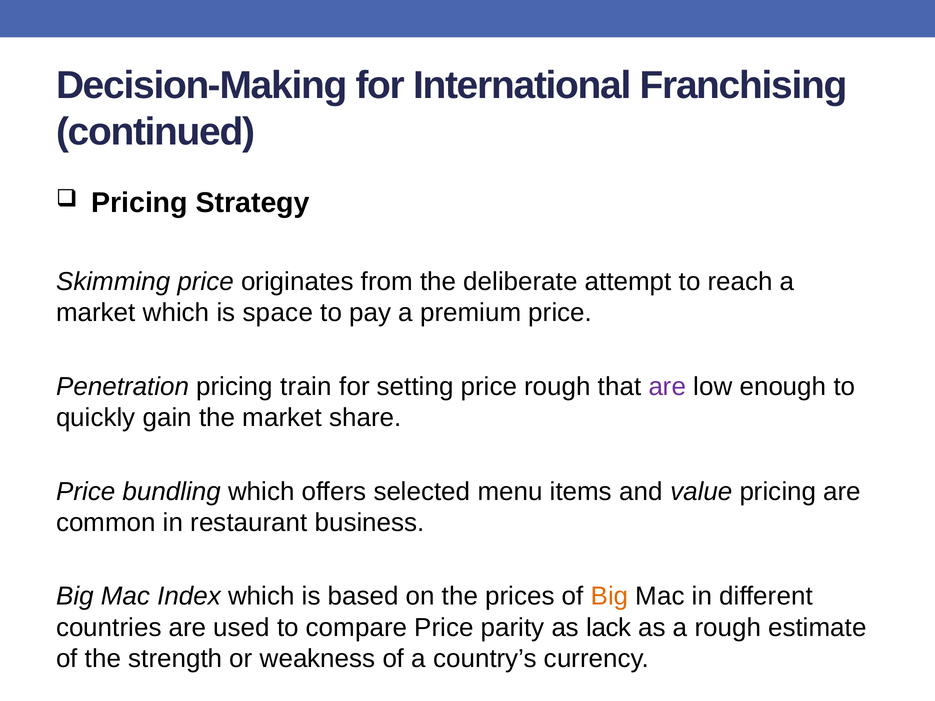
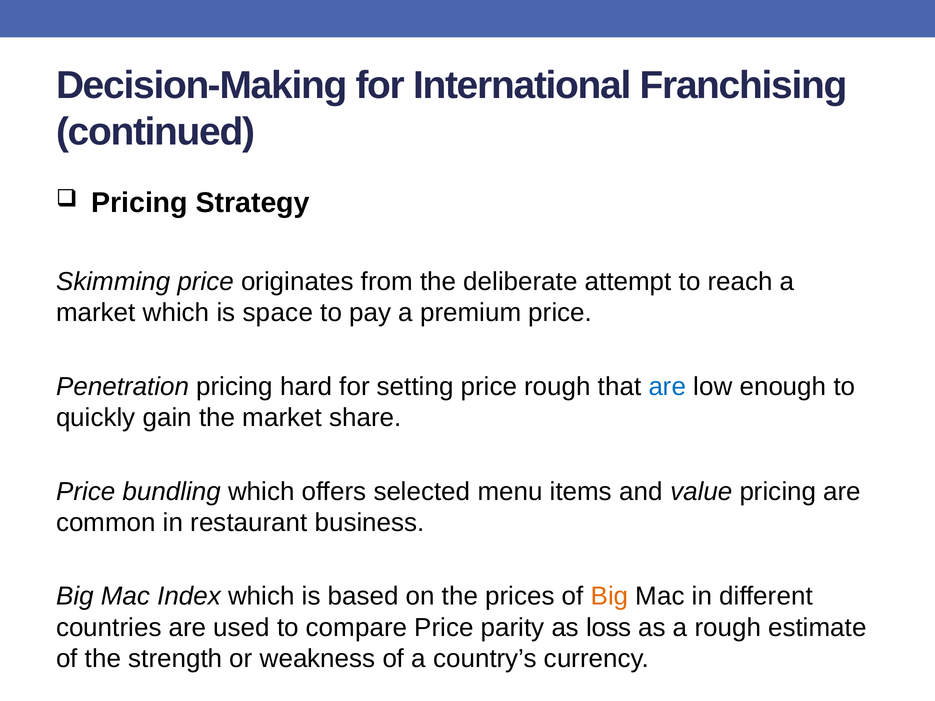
train: train -> hard (306, 387)
are colour: purple -> blue (667, 387)
lack: lack -> loss (609, 628)
